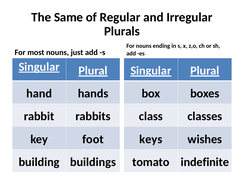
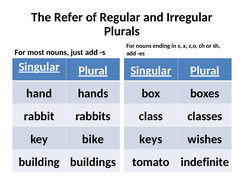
Same: Same -> Refer (68, 17)
foot: foot -> bike (93, 139)
